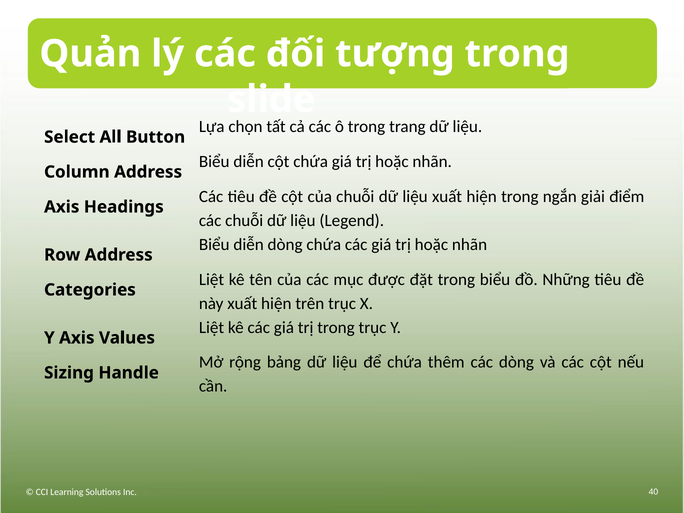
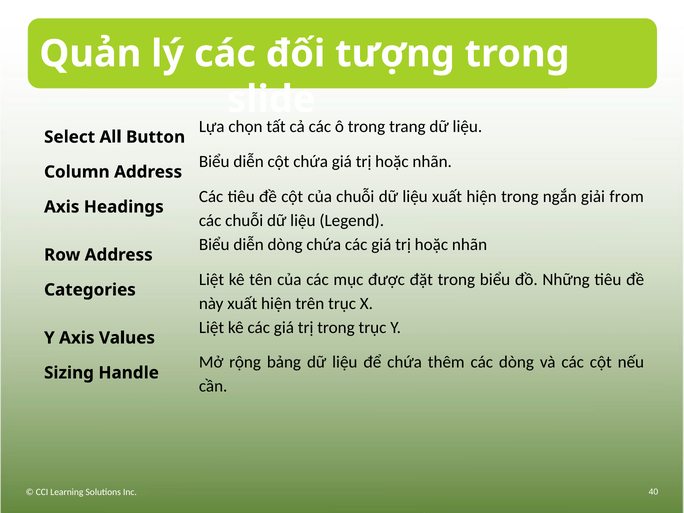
điểm: điểm -> from (627, 196)
